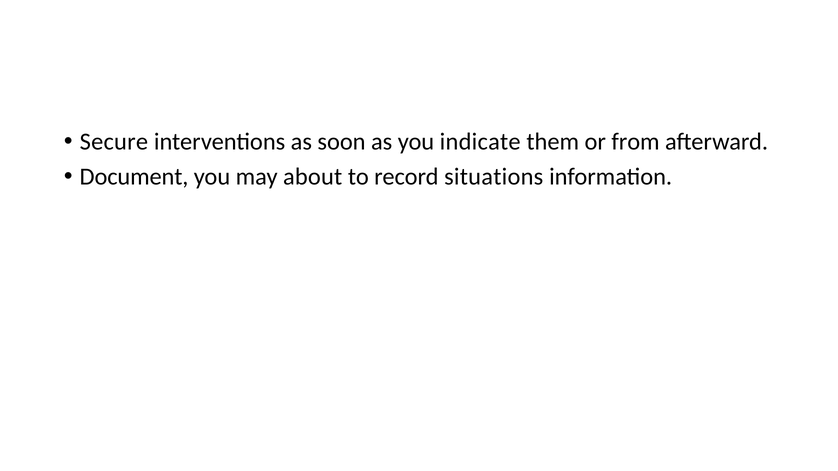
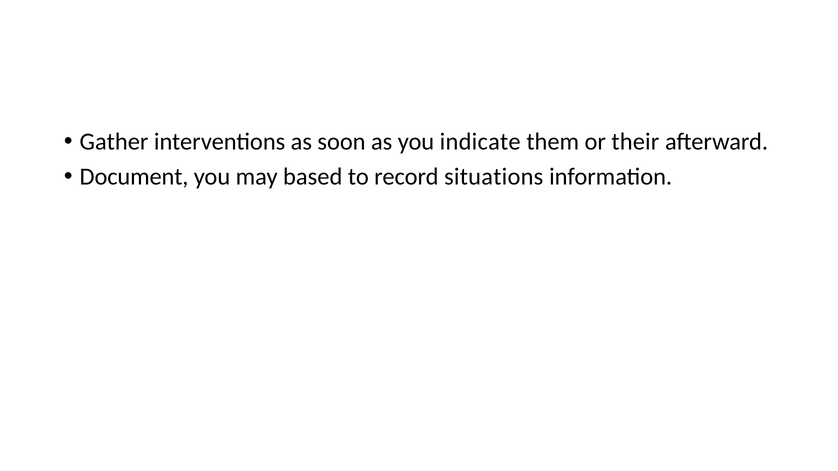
Secure: Secure -> Gather (114, 142)
from: from -> their (635, 142)
about: about -> based (313, 177)
